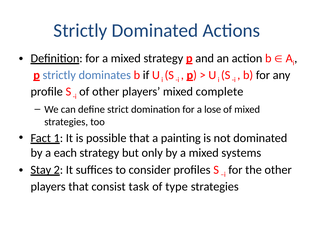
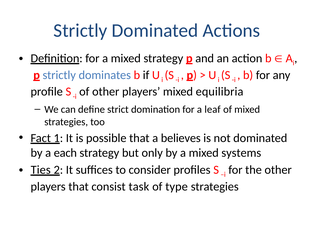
complete: complete -> equilibria (220, 91)
lose: lose -> leaf (213, 109)
painting: painting -> believes (181, 138)
Stay: Stay -> Ties (41, 169)
